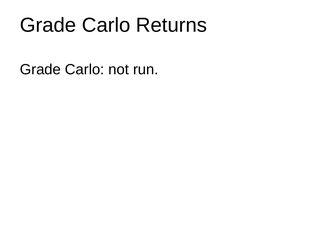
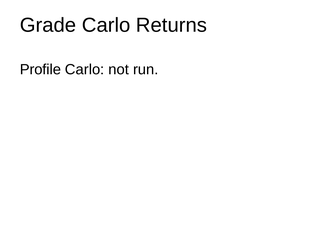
Grade: Grade -> Profile (40, 70)
